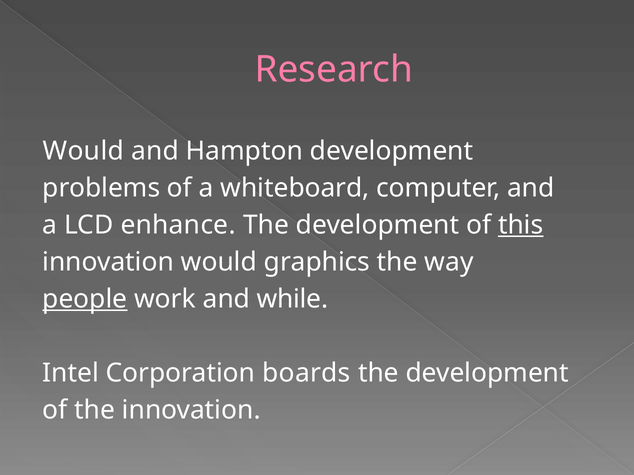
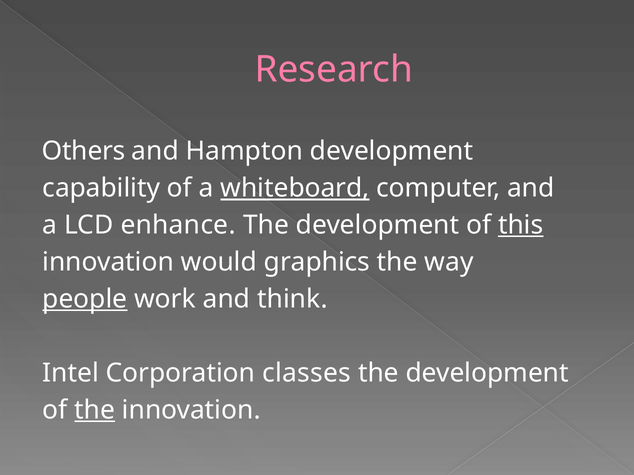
Would: Would -> Others (84, 151)
problems: problems -> capability (101, 188)
whiteboard underline: none -> present (295, 188)
while: while -> think (292, 299)
boards: boards -> classes (306, 373)
the underline: none -> present (95, 410)
